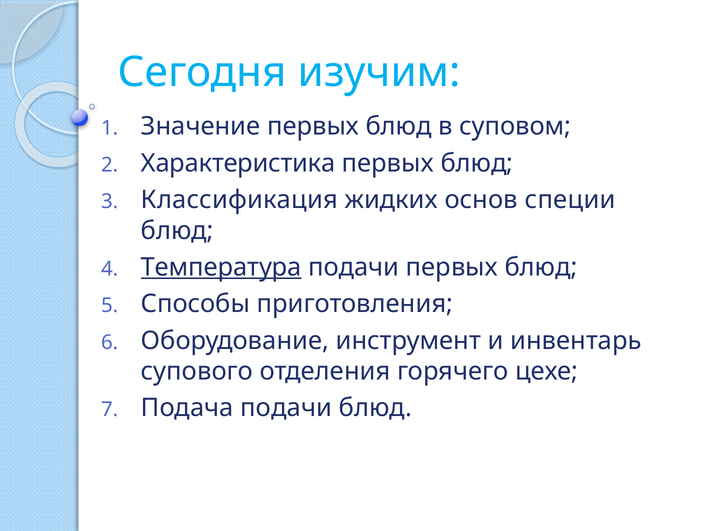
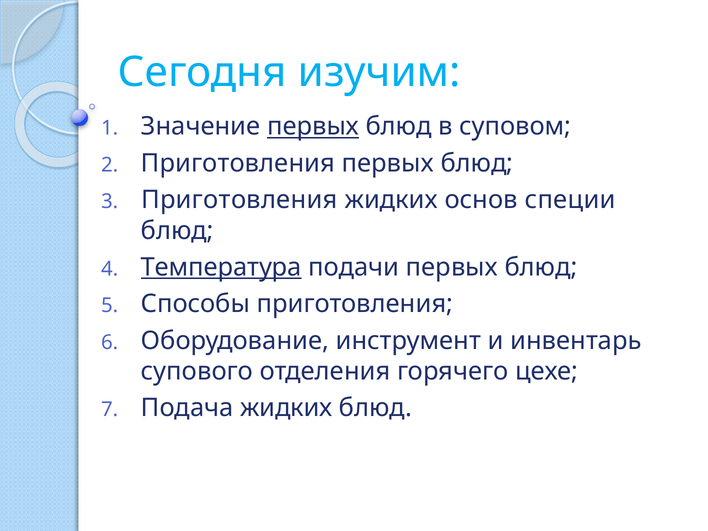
первых underline: none -> present (313, 127)
Характеристика: Характеристика -> Приготовления (238, 163)
Классификация: Классификация -> Приготовления (239, 200)
Подача подачи: подачи -> жидких (286, 408)
